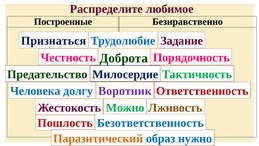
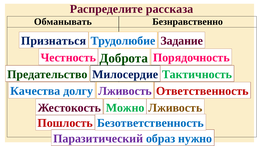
любимое: любимое -> рассказа (170, 9)
Построенные: Построенные -> Обманывать (63, 22)
Человека: Человека -> Качества (35, 91)
Воротник: Воротник -> Лживость (125, 91)
Паразитический colour: orange -> purple (98, 138)
